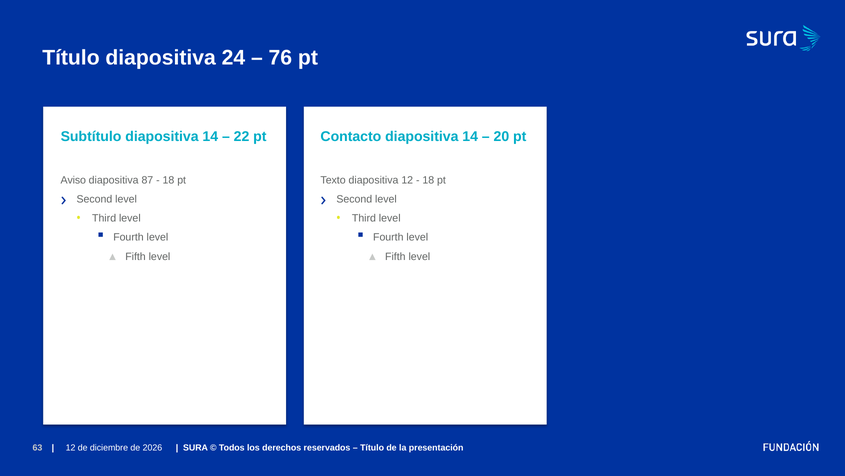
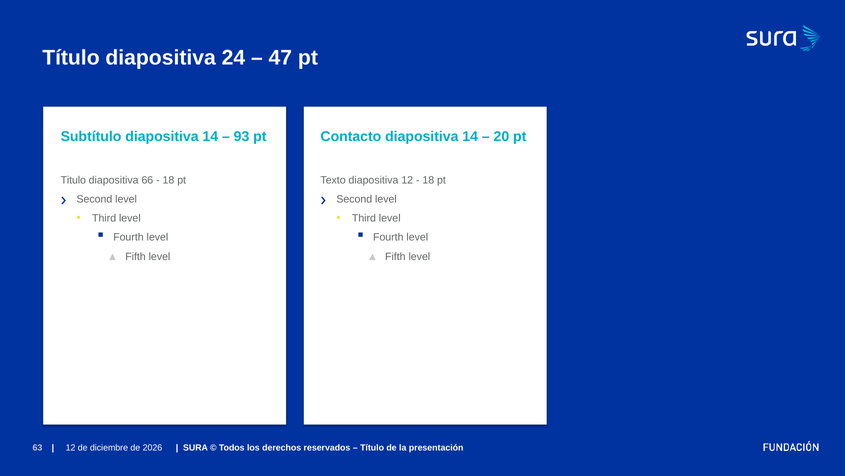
76: 76 -> 47 (280, 58)
22: 22 -> 93 (242, 137)
Aviso: Aviso -> Titulo (73, 180)
87: 87 -> 66 (147, 180)
